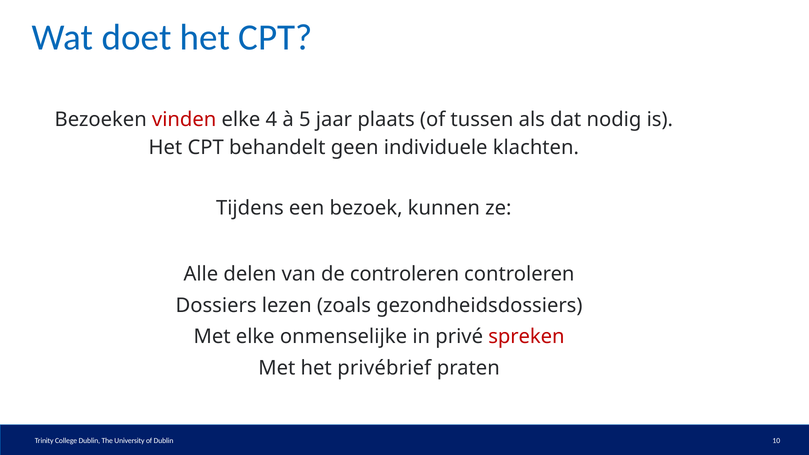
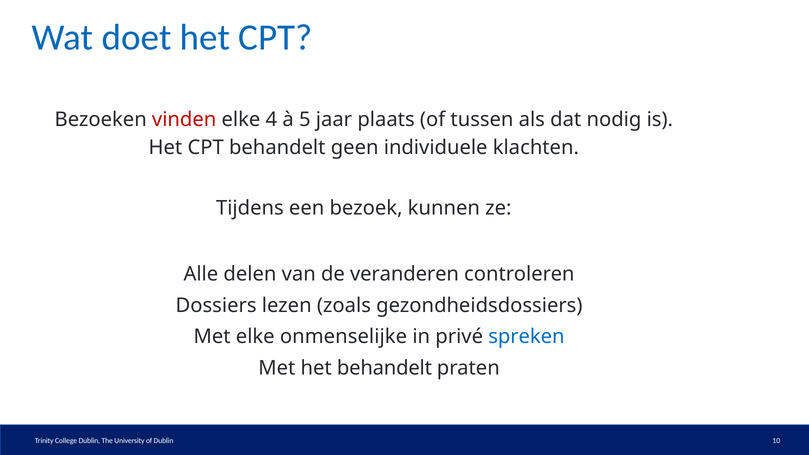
de controleren: controleren -> veranderen (404, 274)
spreken colour: red -> blue (526, 337)
het privébrief: privébrief -> behandelt (384, 368)
